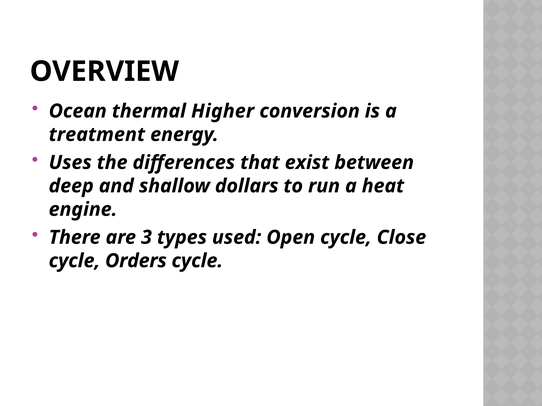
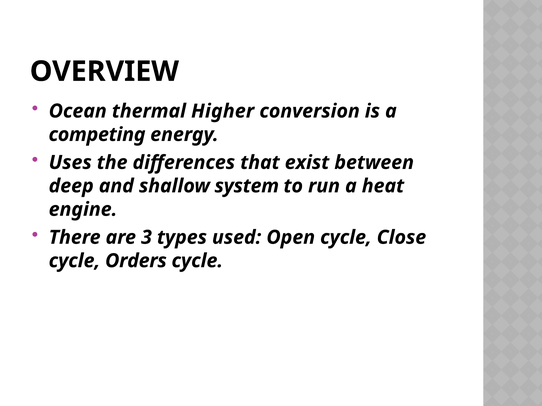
treatment: treatment -> competing (97, 135)
dollars: dollars -> system (247, 186)
